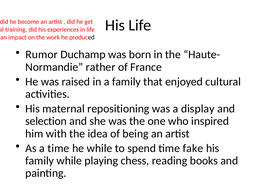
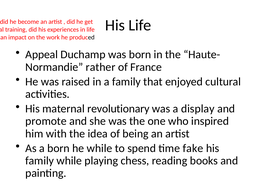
Rumor: Rumor -> Appeal (42, 55)
repositioning: repositioning -> revolutionary (118, 109)
selection: selection -> promote (46, 121)
a time: time -> born (58, 148)
